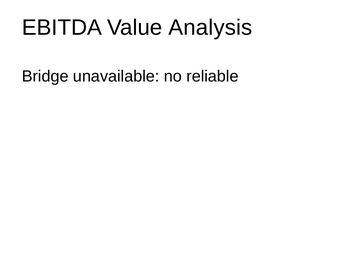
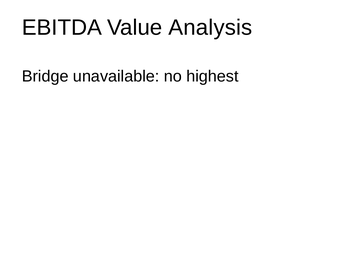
reliable: reliable -> highest (212, 76)
